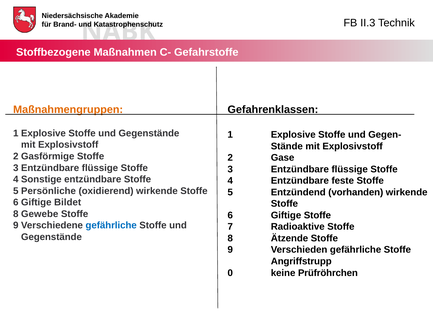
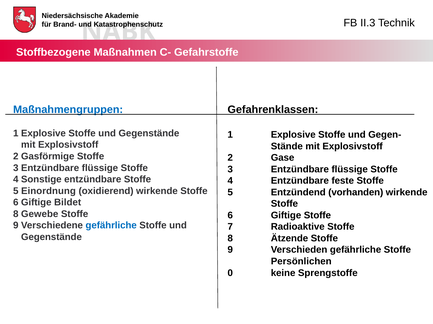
Maßnahmengruppen colour: orange -> blue (68, 110)
Persönliche: Persönliche -> Einordnung (48, 191)
Angriffstrupp: Angriffstrupp -> Persönlichen (301, 262)
Prüfröhrchen: Prüfröhrchen -> Sprengstoffe (328, 273)
